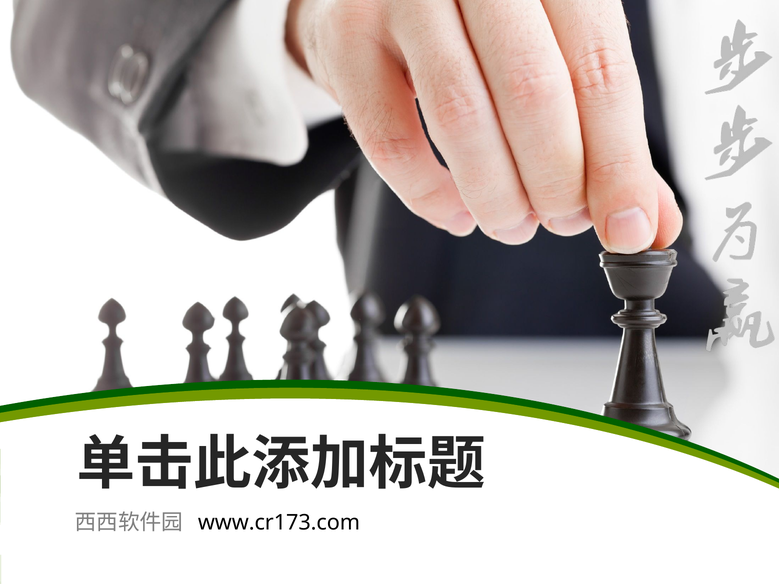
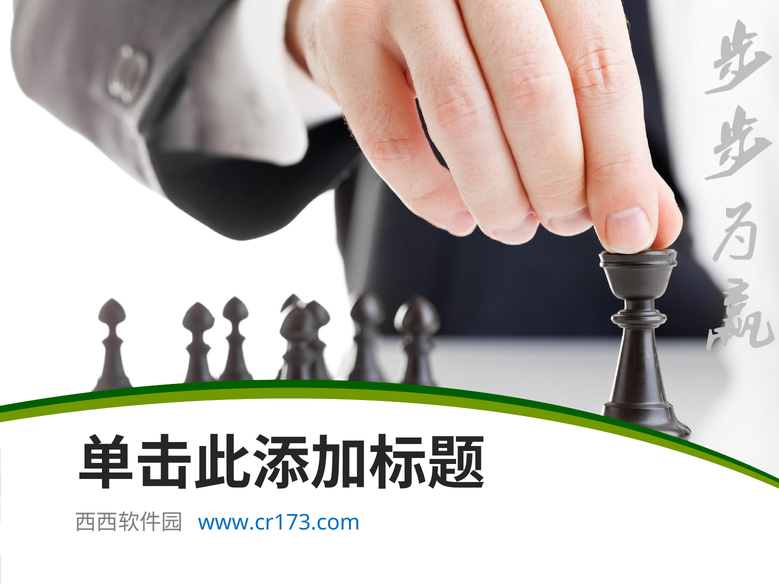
www.cr173.com colour: black -> blue (279, 523)
